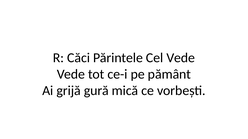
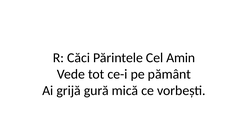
Cel Vede: Vede -> Amin (181, 58)
